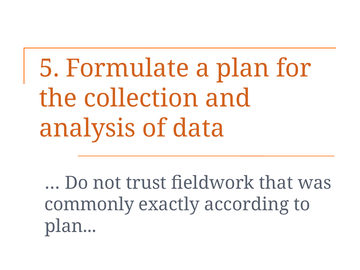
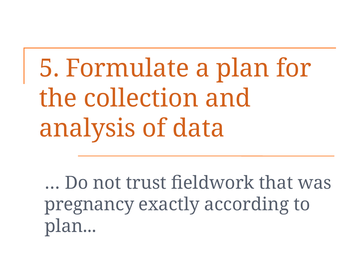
commonly: commonly -> pregnancy (89, 204)
